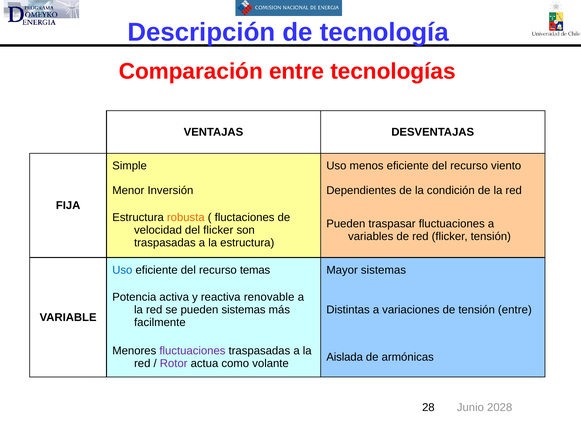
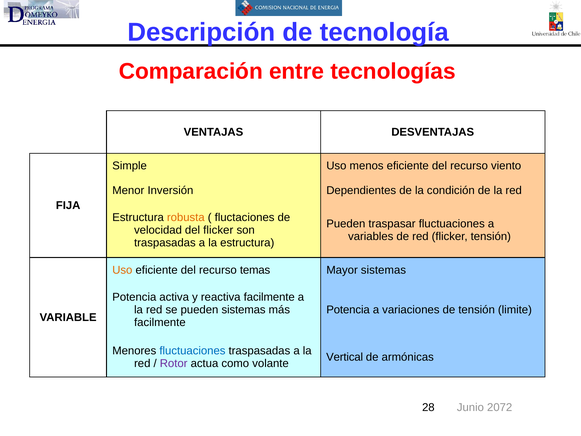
Uso colour: blue -> orange (122, 270)
reactiva renovable: renovable -> facilmente (269, 297)
Distintas: Distintas -> Potencia (348, 310)
tensión entre: entre -> limite (515, 310)
fluctuaciones colour: purple -> blue (192, 351)
Aislada: Aislada -> Vertical (345, 357)
2028: 2028 -> 2072 (500, 407)
